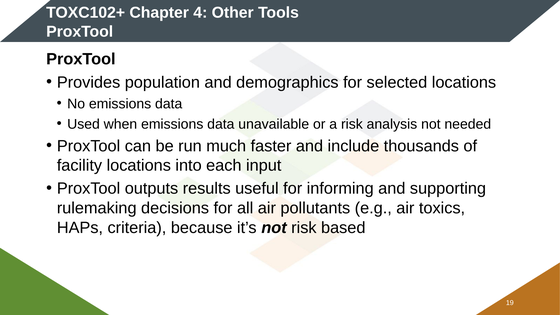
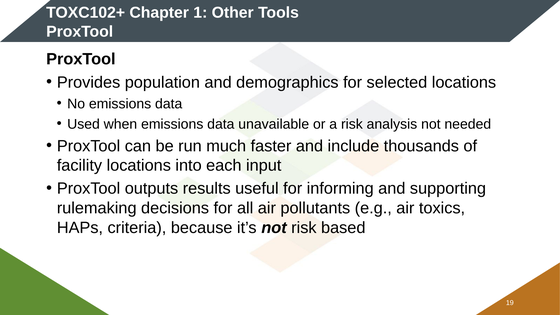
4: 4 -> 1 (200, 13)
